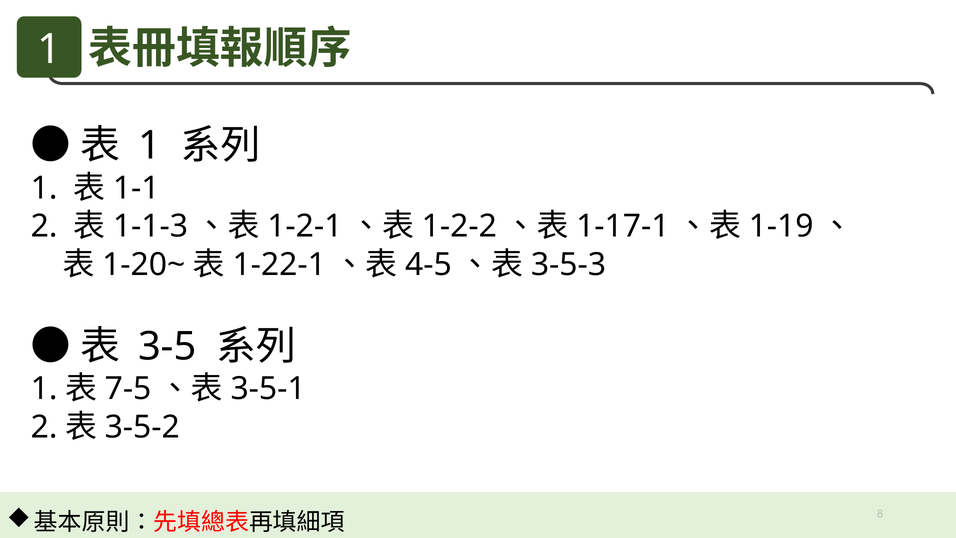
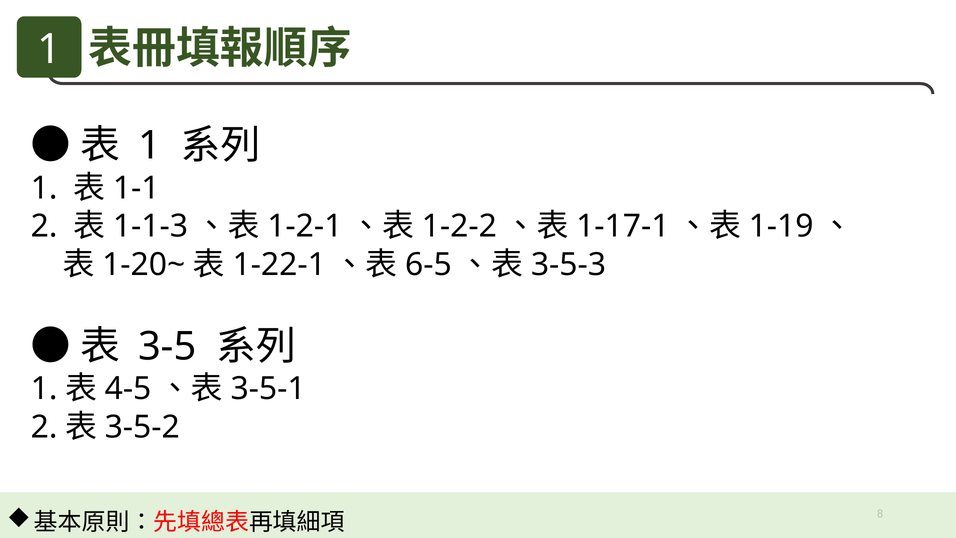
4-5: 4-5 -> 6-5 (428, 264)
7-5: 7-5 -> 4-5 (128, 389)
